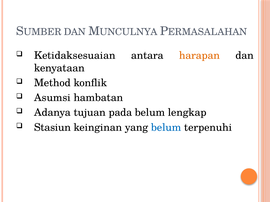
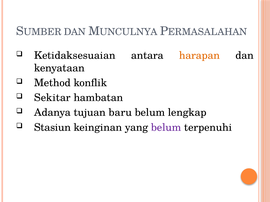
Asumsi: Asumsi -> Sekitar (52, 98)
pada: pada -> baru (120, 113)
belum colour: blue -> purple (166, 128)
